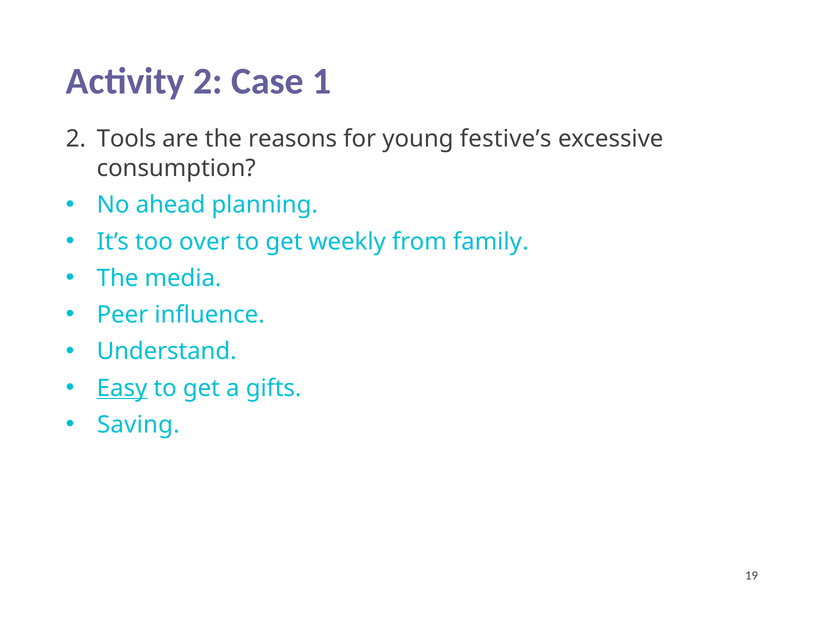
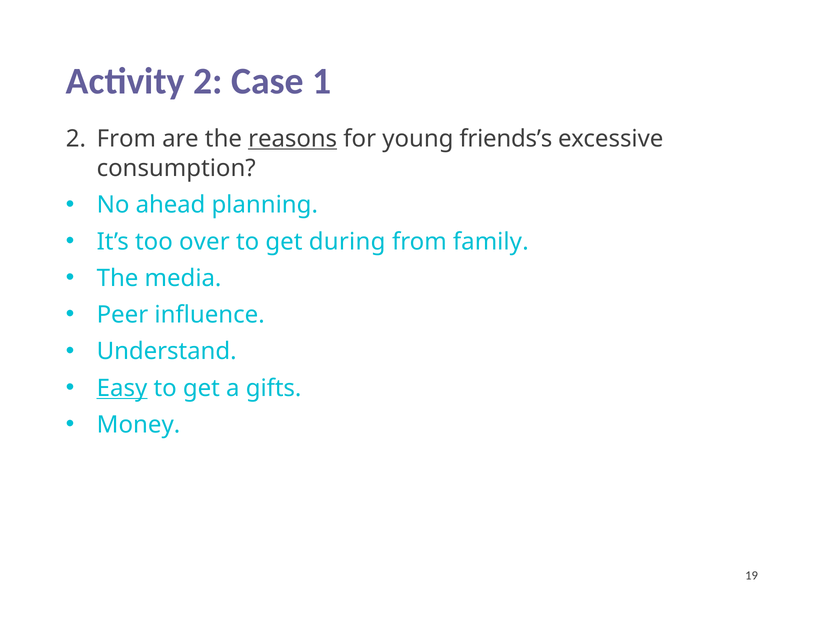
2 Tools: Tools -> From (126, 139)
reasons underline: none -> present (293, 139)
festive’s: festive’s -> friends’s (506, 139)
weekly: weekly -> during (347, 242)
Saving: Saving -> Money (138, 425)
